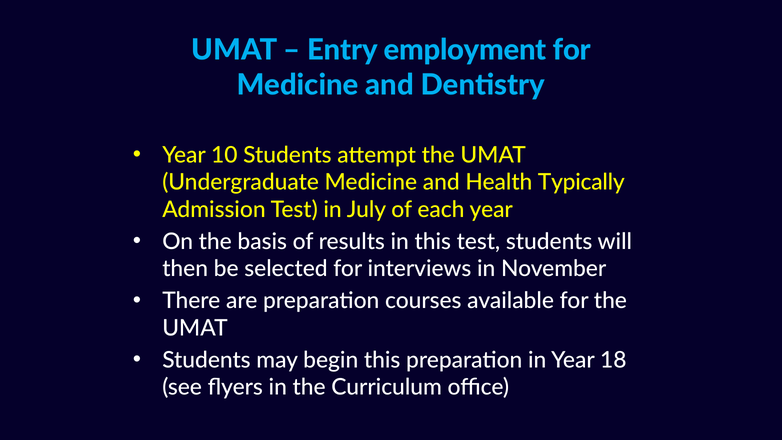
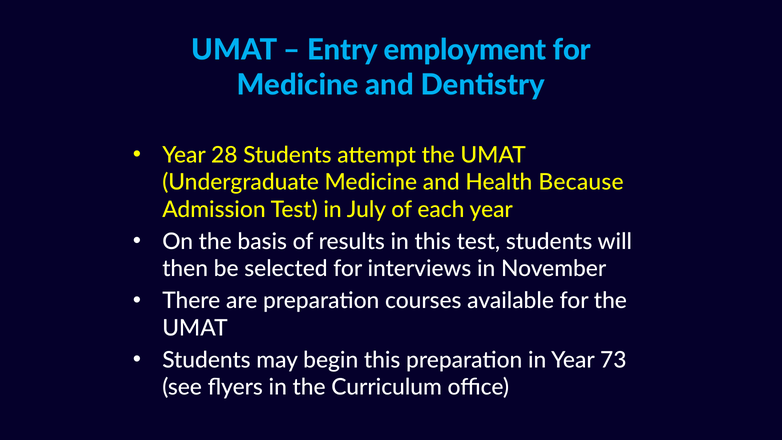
10: 10 -> 28 (224, 155)
Typically: Typically -> Because (581, 182)
18: 18 -> 73 (613, 360)
